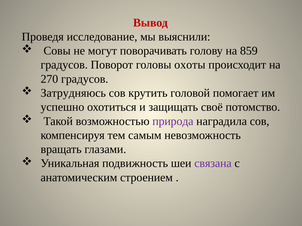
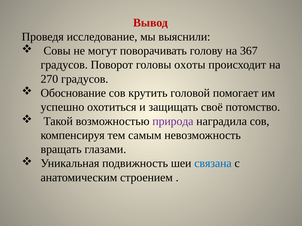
859: 859 -> 367 (249, 51)
Затрудняюсь: Затрудняюсь -> Обоснование (73, 93)
связана colour: purple -> blue (213, 164)
